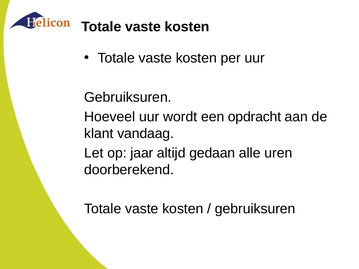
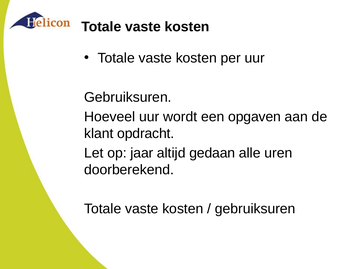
opdracht: opdracht -> opgaven (255, 117)
vandaag: vandaag -> opdracht (146, 134)
